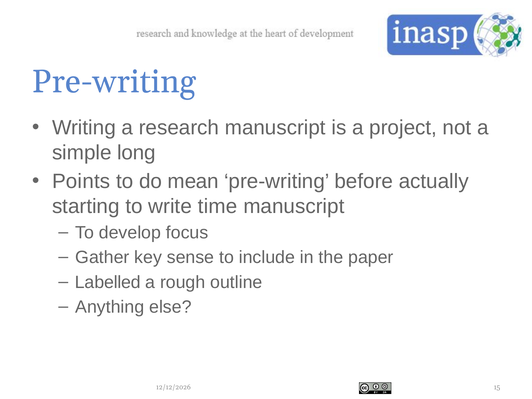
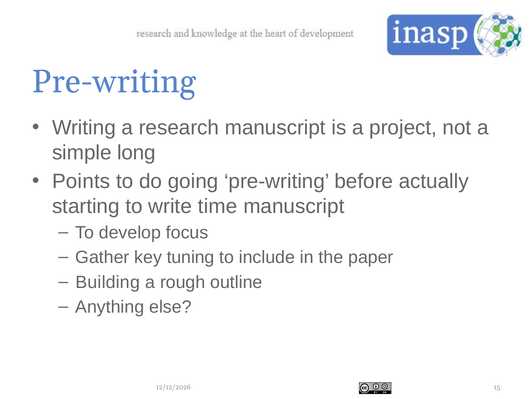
mean: mean -> going (193, 181)
sense: sense -> tuning (191, 257)
Labelled: Labelled -> Building (108, 282)
